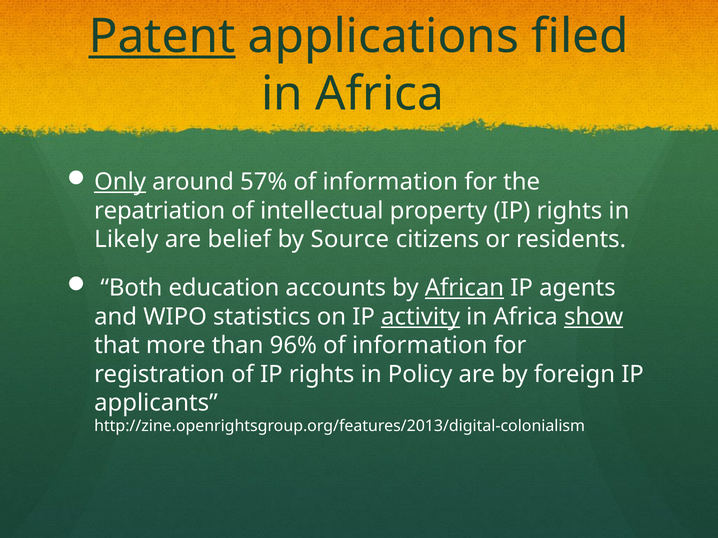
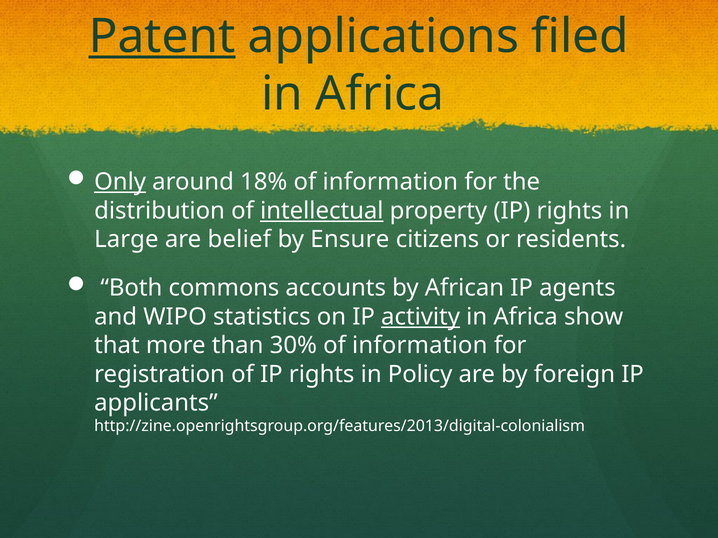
57%: 57% -> 18% (264, 182)
repatriation: repatriation -> distribution (160, 211)
intellectual underline: none -> present (322, 211)
Likely: Likely -> Large (126, 240)
Source: Source -> Ensure (350, 240)
education: education -> commons (224, 288)
African underline: present -> none (464, 288)
show underline: present -> none (594, 317)
96%: 96% -> 30% (293, 346)
